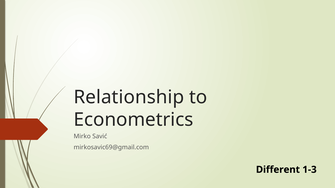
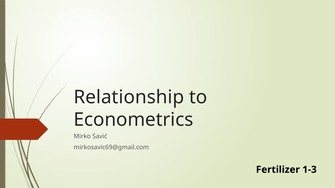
Different: Different -> Fertilizer (278, 170)
